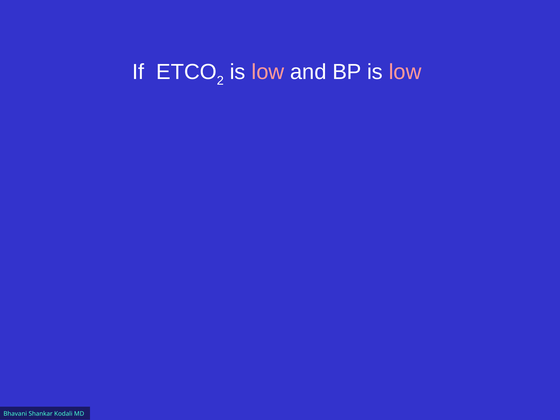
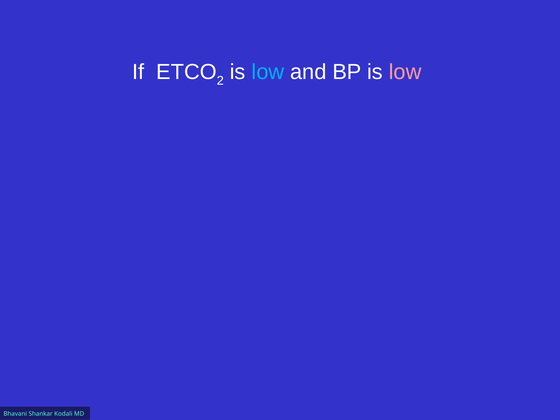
low colour: pink -> light blue (268, 72)
